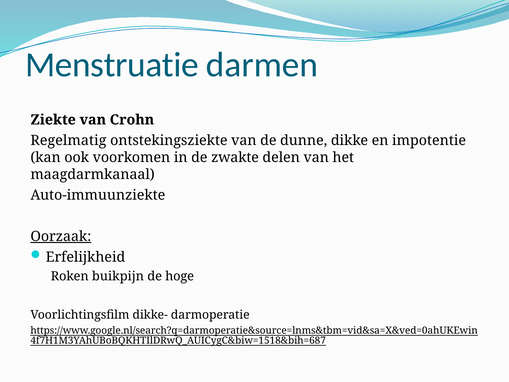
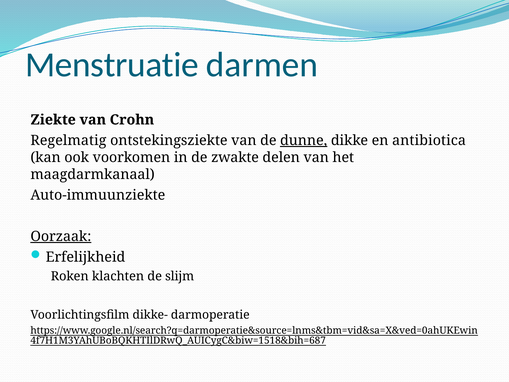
dunne underline: none -> present (304, 140)
impotentie: impotentie -> antibiotica (429, 140)
buikpijn: buikpijn -> klachten (118, 276)
hoge: hoge -> slijm (180, 276)
